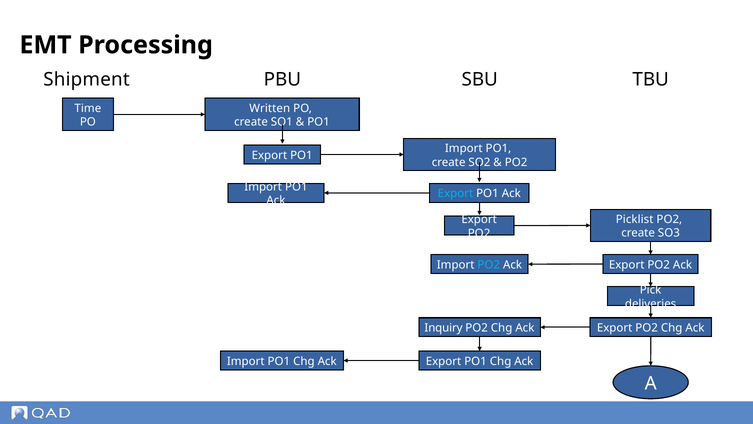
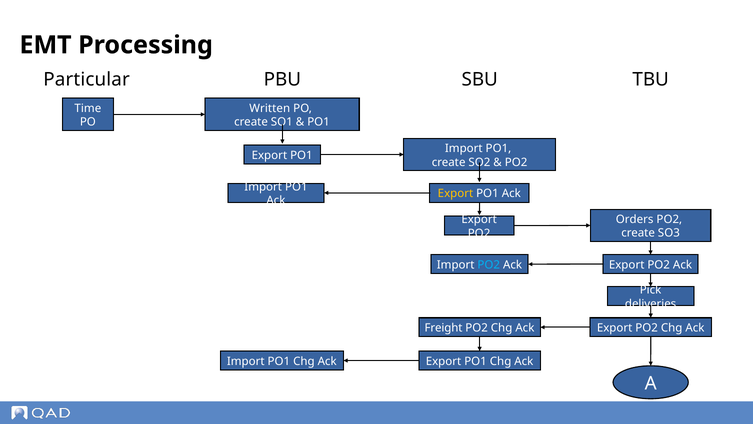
Shipment: Shipment -> Particular (87, 80)
Export colour: light blue -> yellow (455, 193)
Picklist: Picklist -> Orders (635, 219)
Inquiry: Inquiry -> Freight (444, 328)
